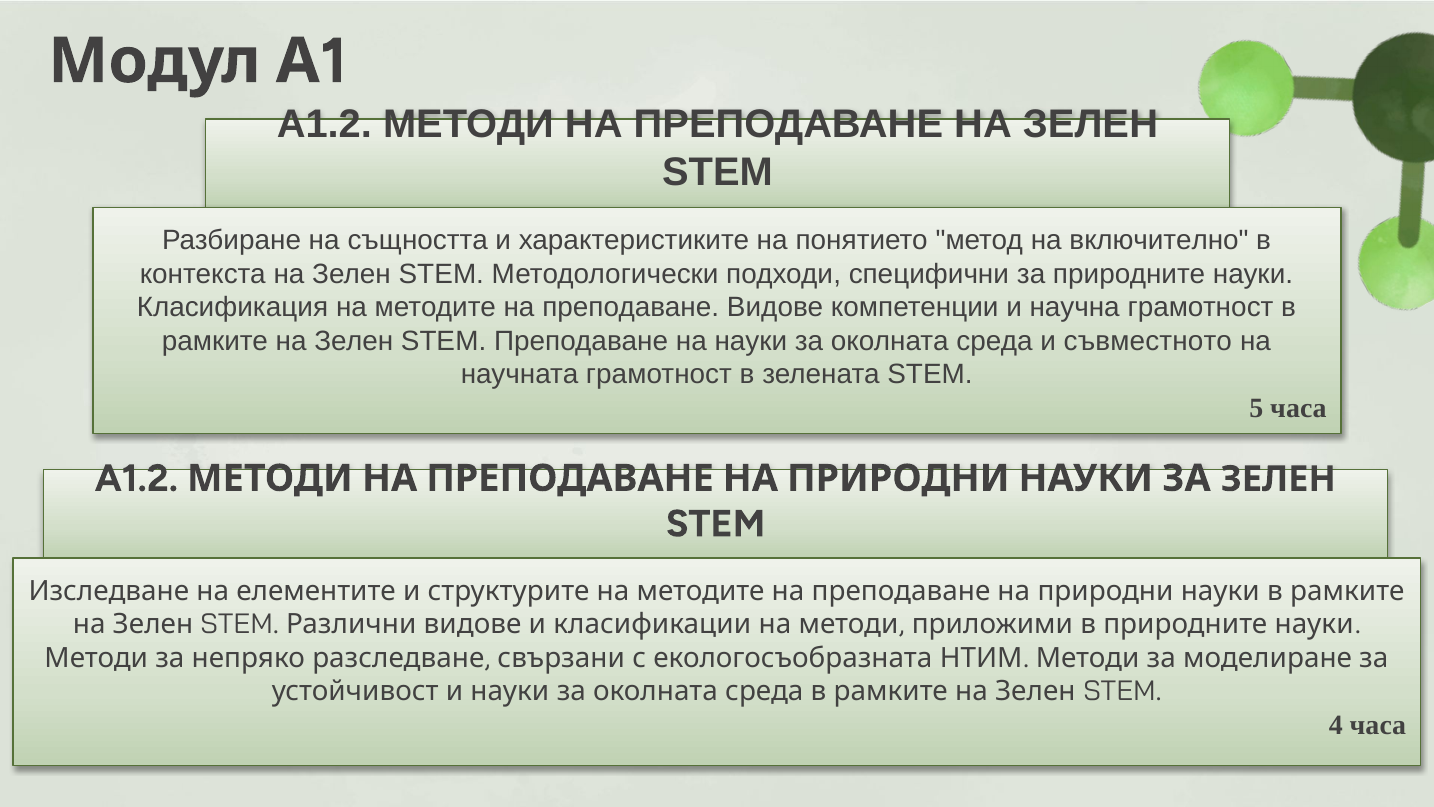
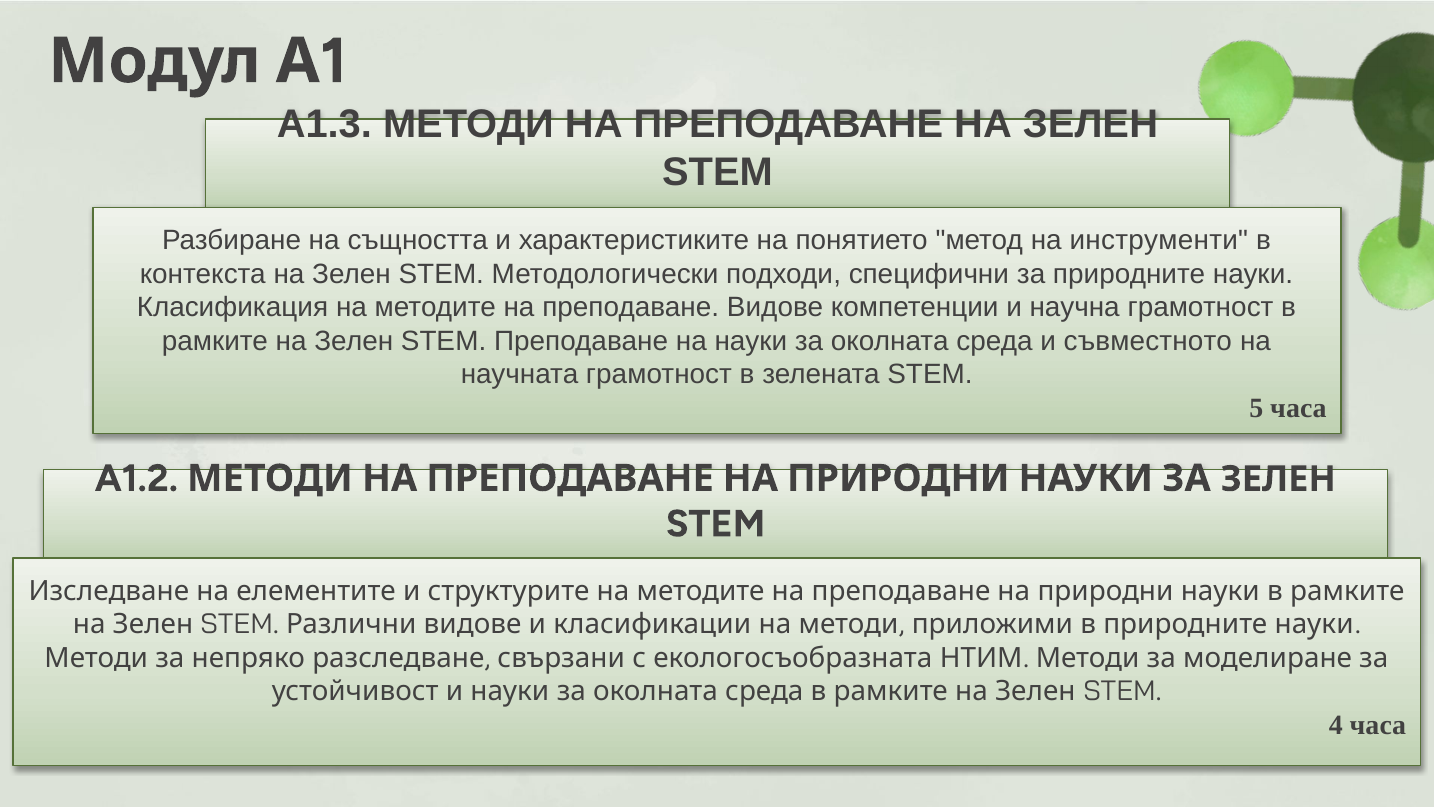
A1.2: A1.2 -> A1.3 (324, 124)
включително: включително -> инструменти (1159, 241)
